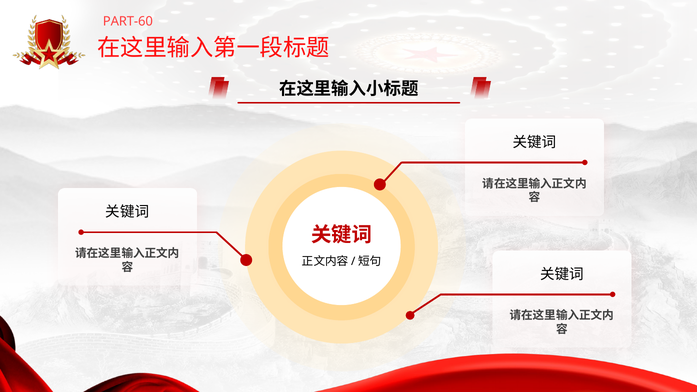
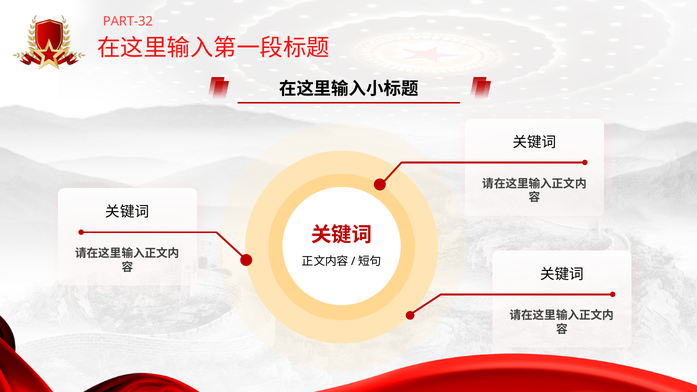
PART-60: PART-60 -> PART-32 (128, 22)
